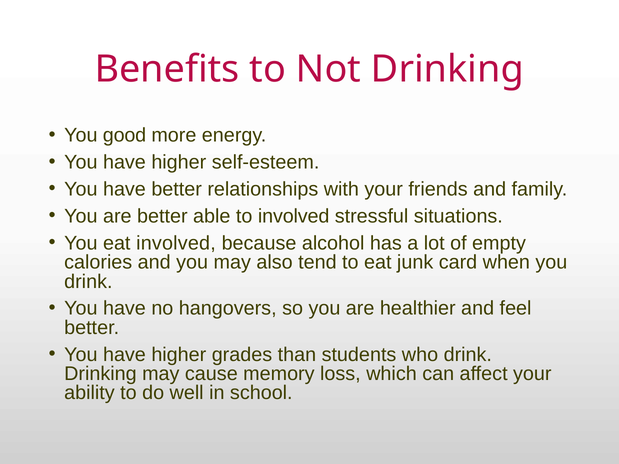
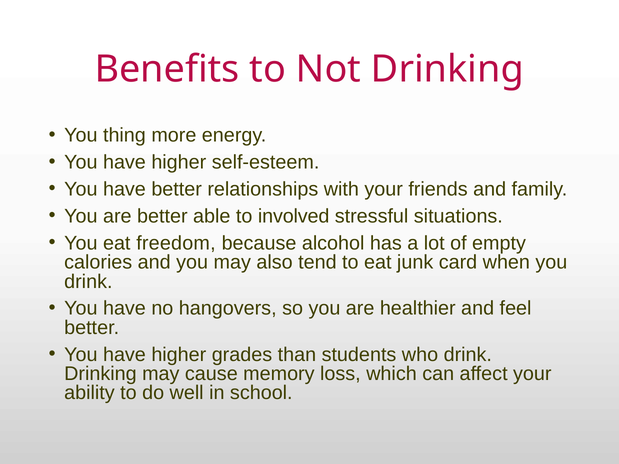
good: good -> thing (124, 136)
eat involved: involved -> freedom (176, 243)
